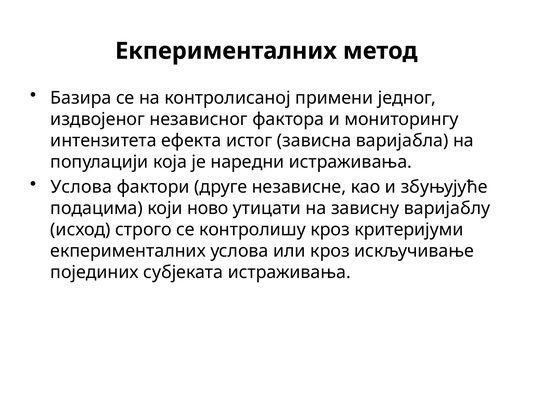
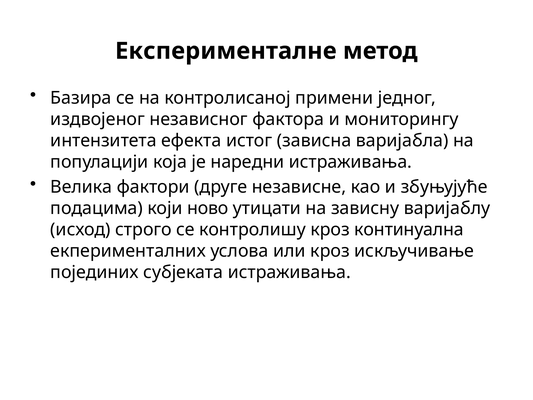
Екперименталних: Екперименталних -> Експерименталне (226, 51)
Услова: Услова -> Велика (81, 187)
критеријуми: критеријуми -> континуална (409, 229)
